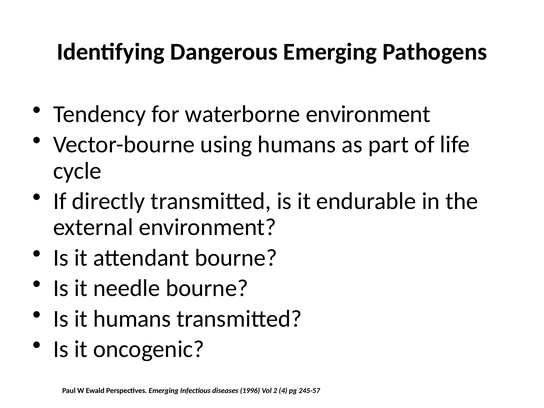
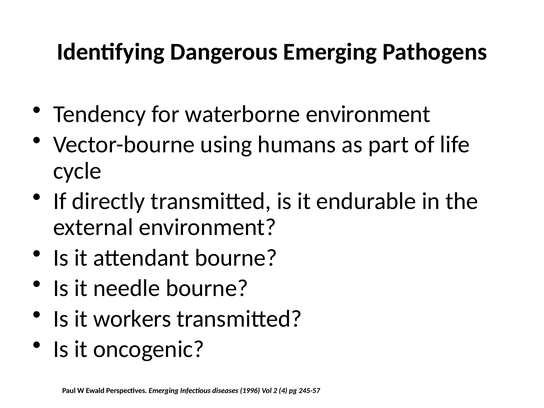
it humans: humans -> workers (132, 319)
